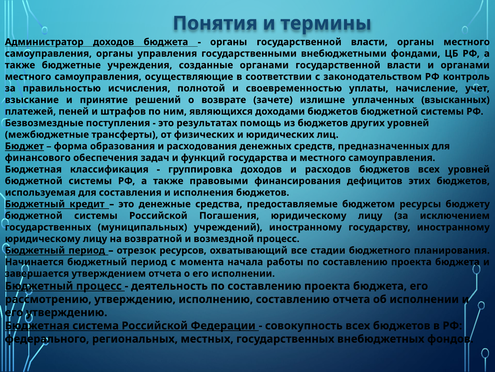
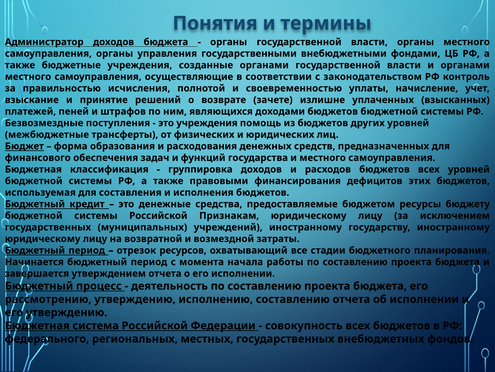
это результатах: результатах -> учреждения (207, 123)
Погашения: Погашения -> Признакам (229, 215)
возмездной процесс: процесс -> затраты (278, 238)
